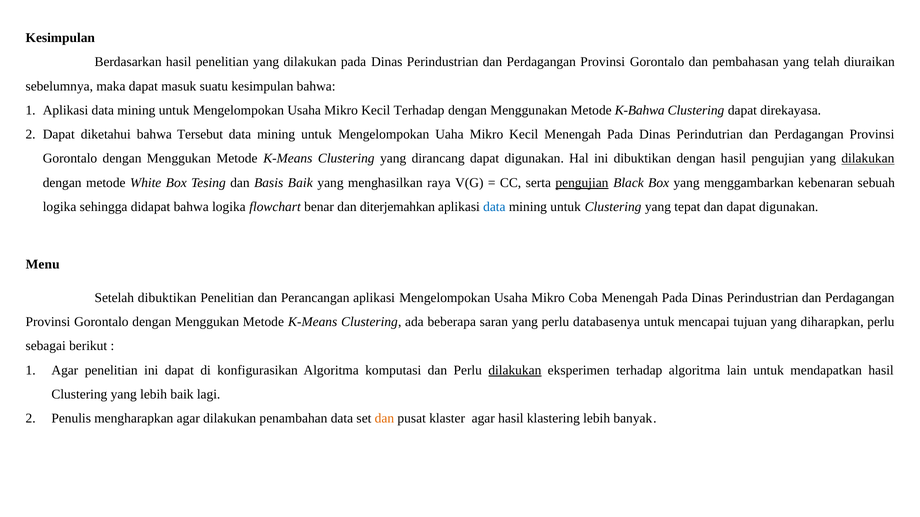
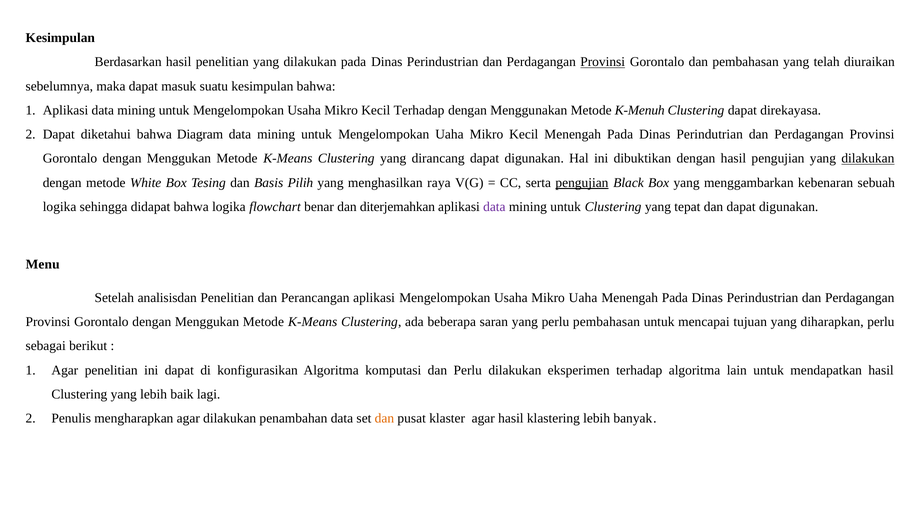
Provinsi underline: none -> present (603, 62)
K-Bahwa: K-Bahwa -> K-Menuh (640, 110)
Tersebut: Tersebut -> Diagram (200, 134)
Basis Baik: Baik -> Pilih (300, 183)
data colour: blue -> purple (494, 207)
Setelah dibuktikan: dibuktikan -> analisisdan (167, 298)
Mikro Coba: Coba -> Uaha (583, 298)
perlu databasenya: databasenya -> pembahasan (607, 322)
dilakukan underline: present -> none (515, 371)
